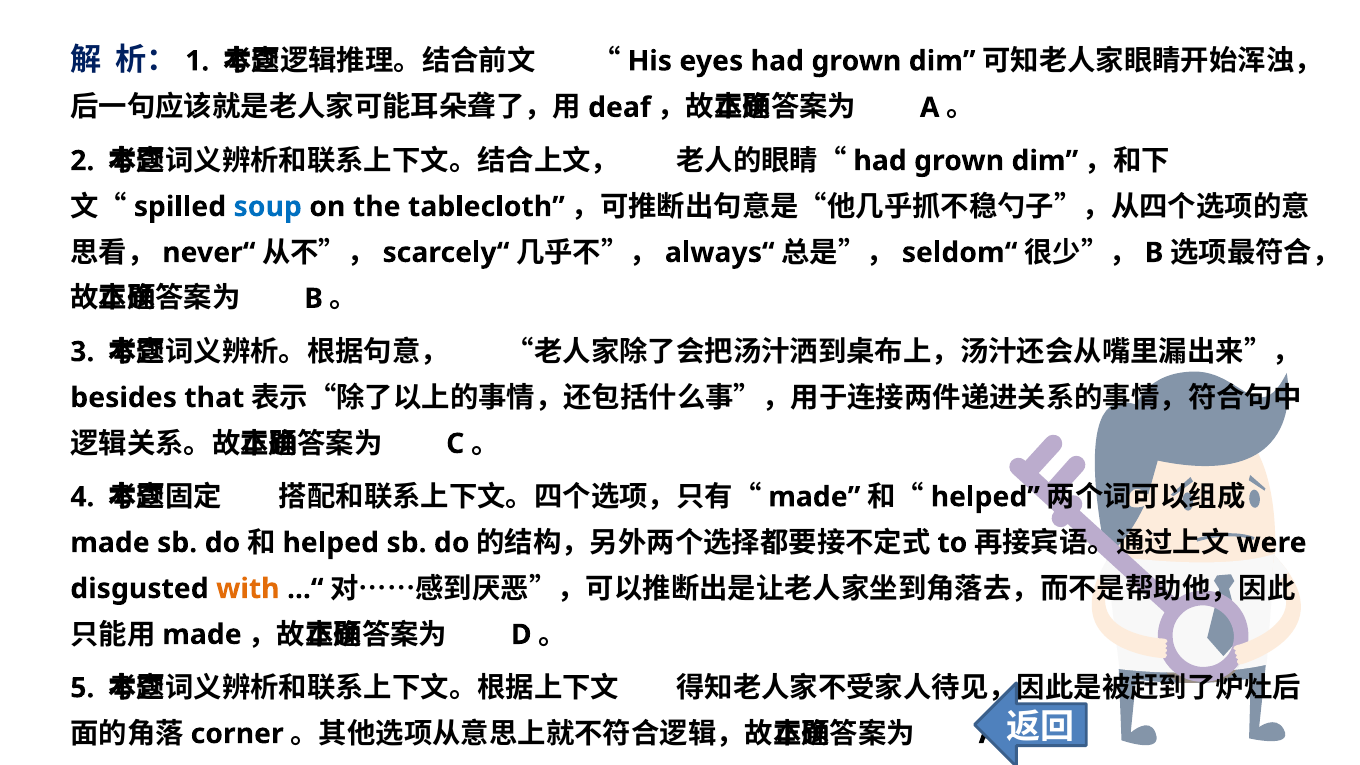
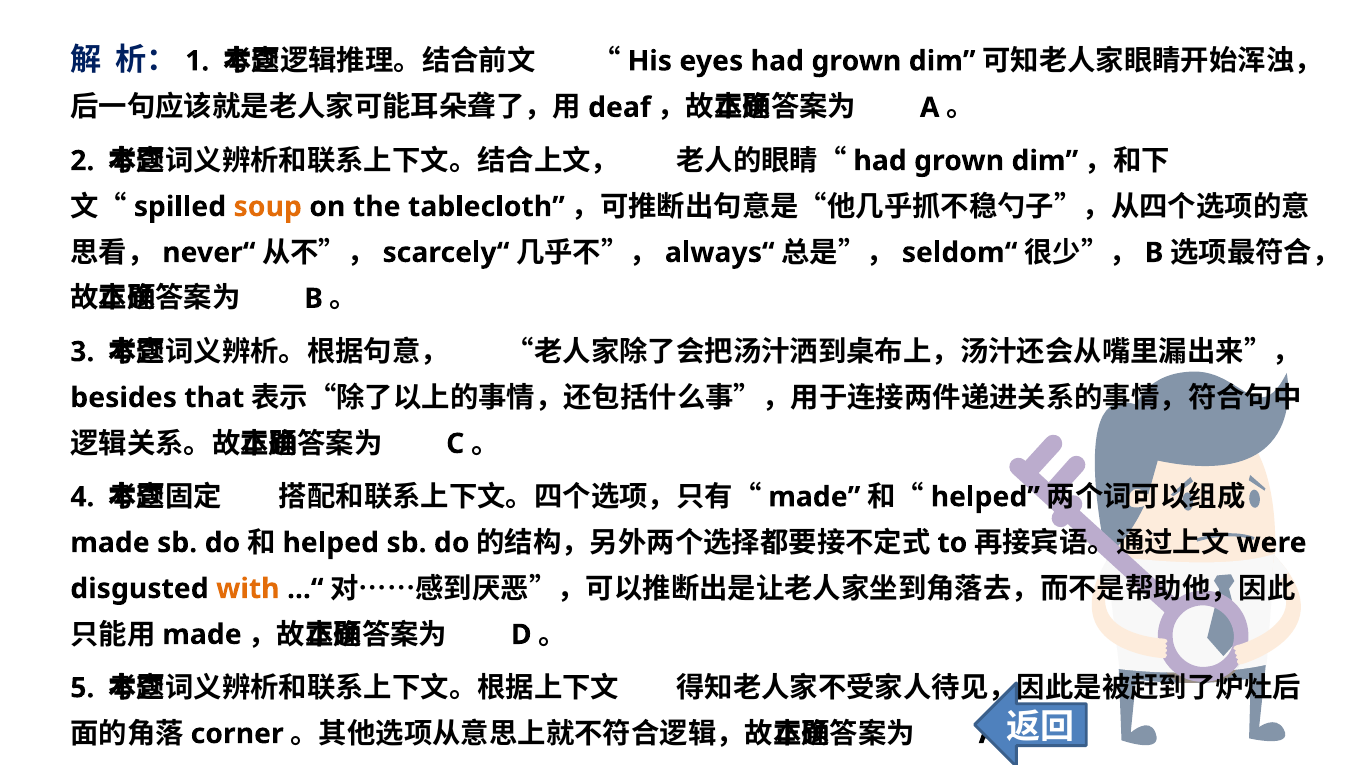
soup colour: blue -> orange (268, 207)
